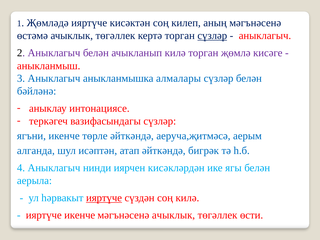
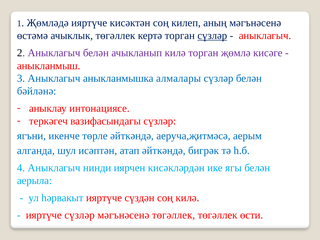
ияртүче underline: present -> none (104, 198)
ияртүче икенче: икенче -> сүзләр (80, 215)
мәгънәсенә ачыклык: ачыклык -> төгәллек (173, 215)
